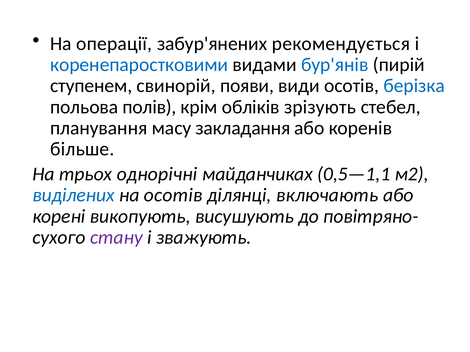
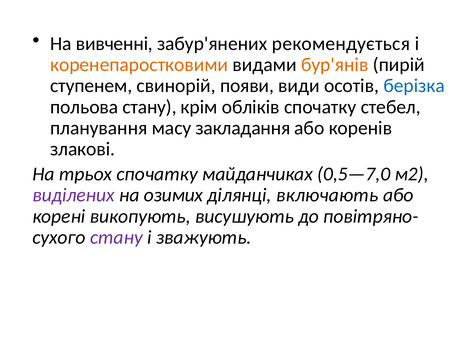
операції: операції -> вивченні (114, 44)
коренепаростковими colour: blue -> orange (139, 65)
бур'янів colour: blue -> orange (335, 65)
польова полів: полів -> стану (150, 107)
обліків зрізують: зрізують -> спочатку (320, 107)
більше: більше -> злакові (83, 149)
трьох однорічні: однорічні -> спочатку (157, 174)
0,5—1,1: 0,5—1,1 -> 0,5—7,0 (354, 174)
виділених colour: blue -> purple (74, 195)
на осотів: осотів -> озимих (173, 195)
